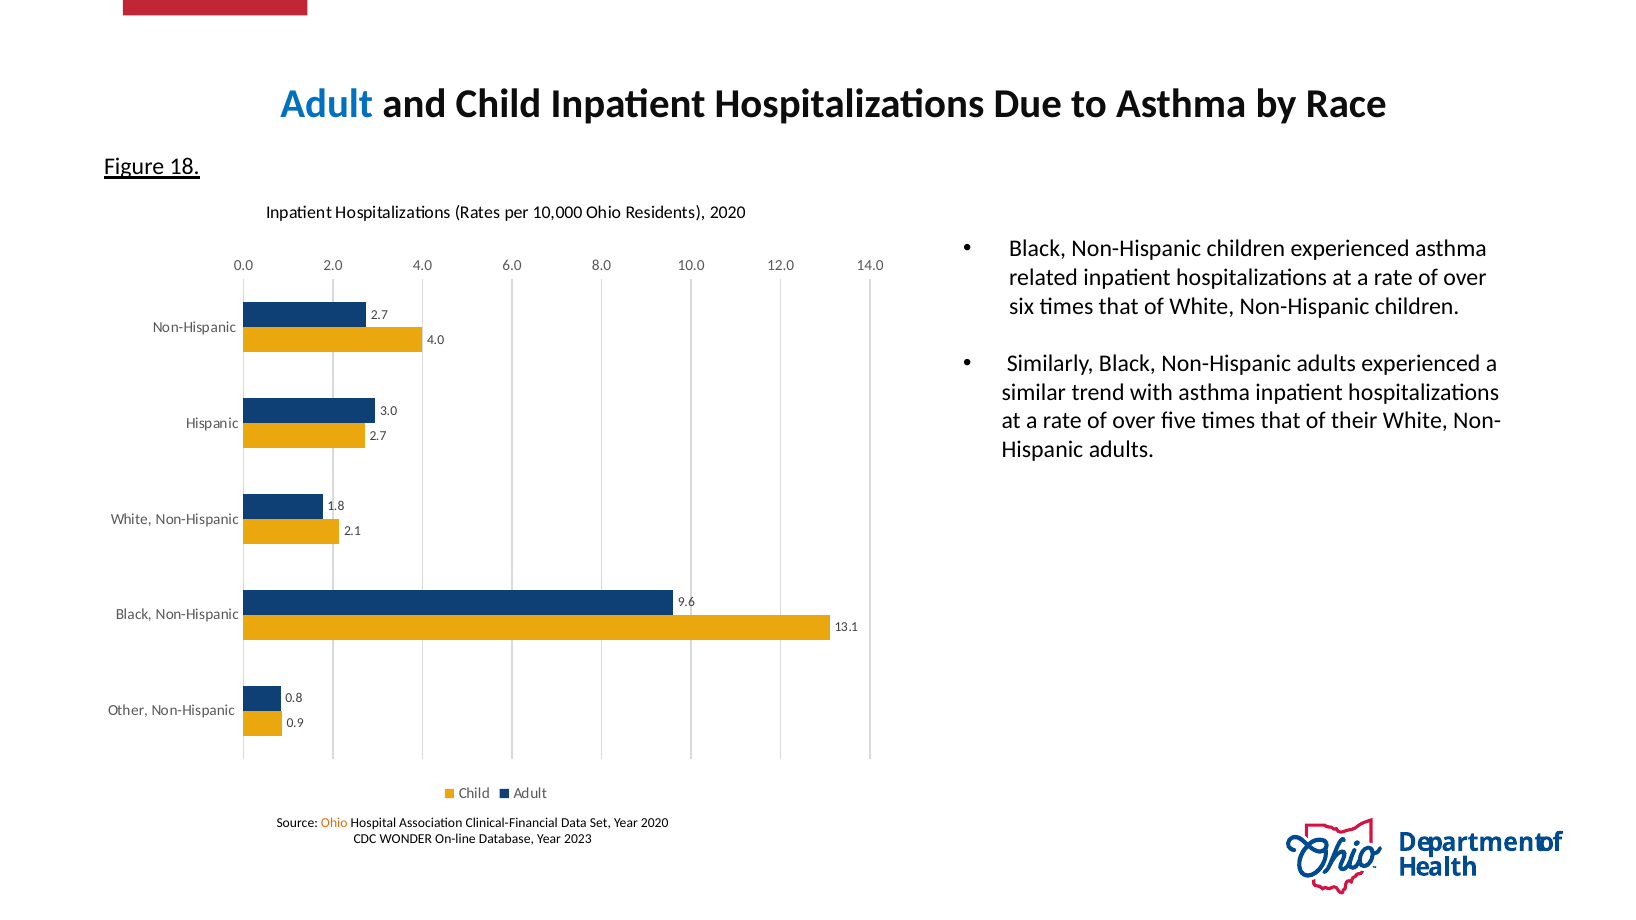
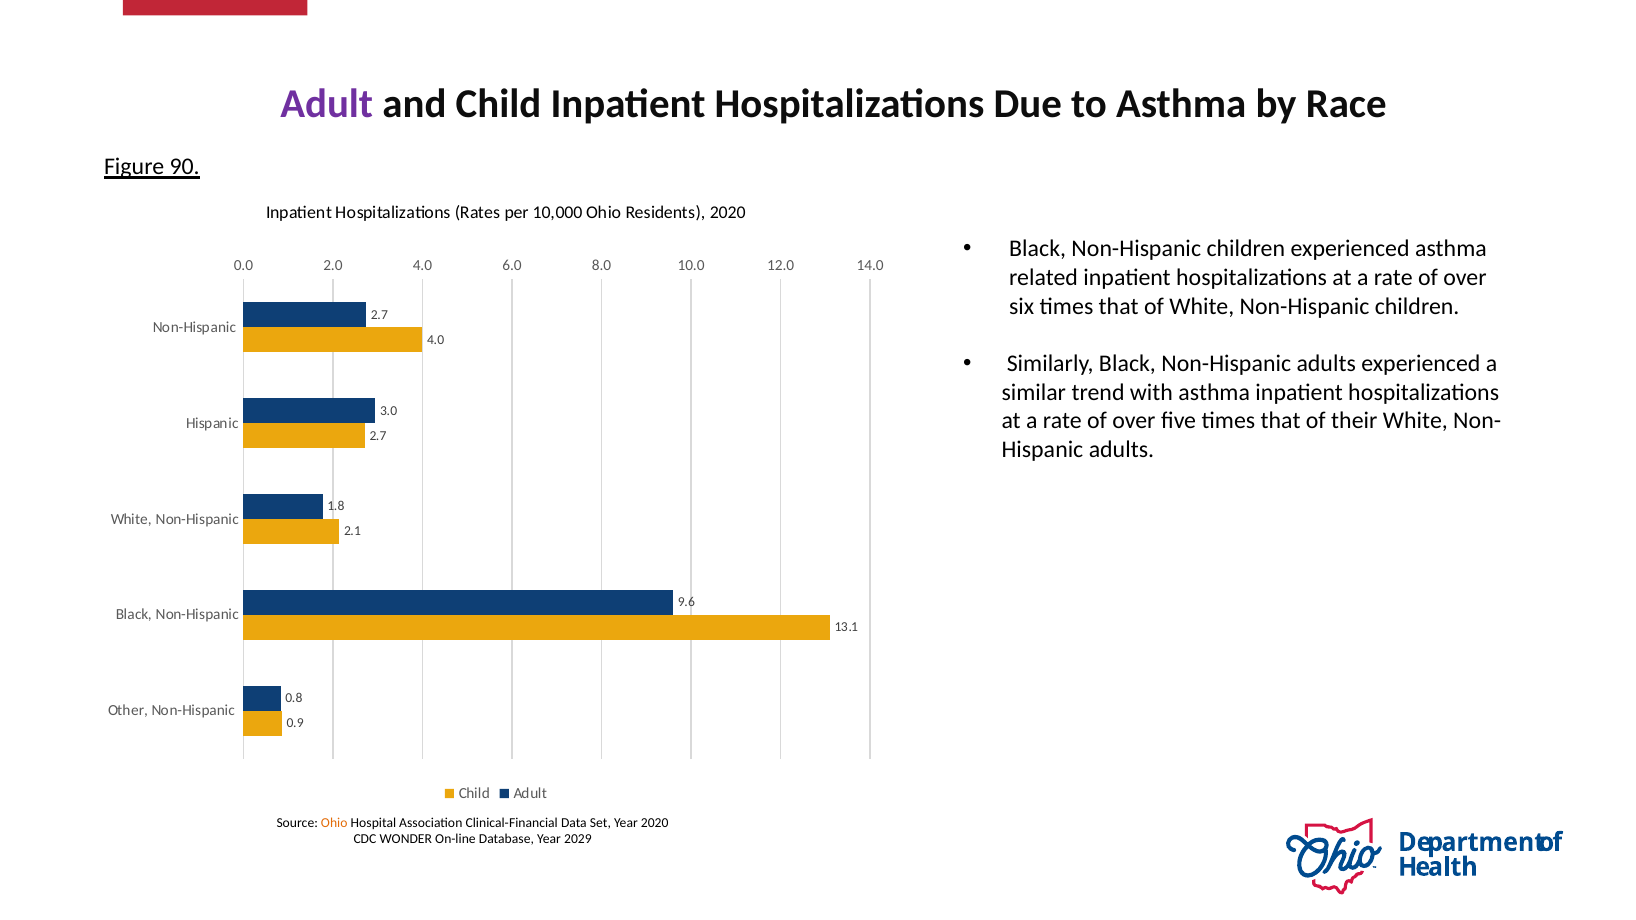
Adult colour: blue -> purple (327, 104)
18: 18 -> 90 (185, 167)
2023: 2023 -> 2029 (578, 839)
